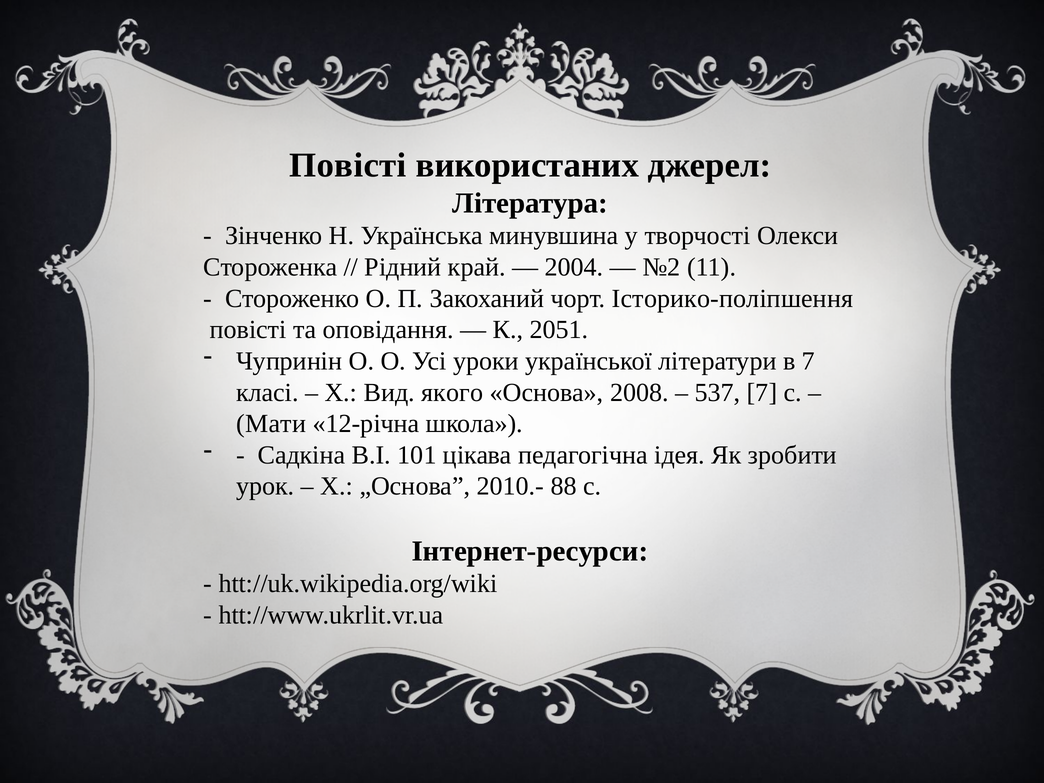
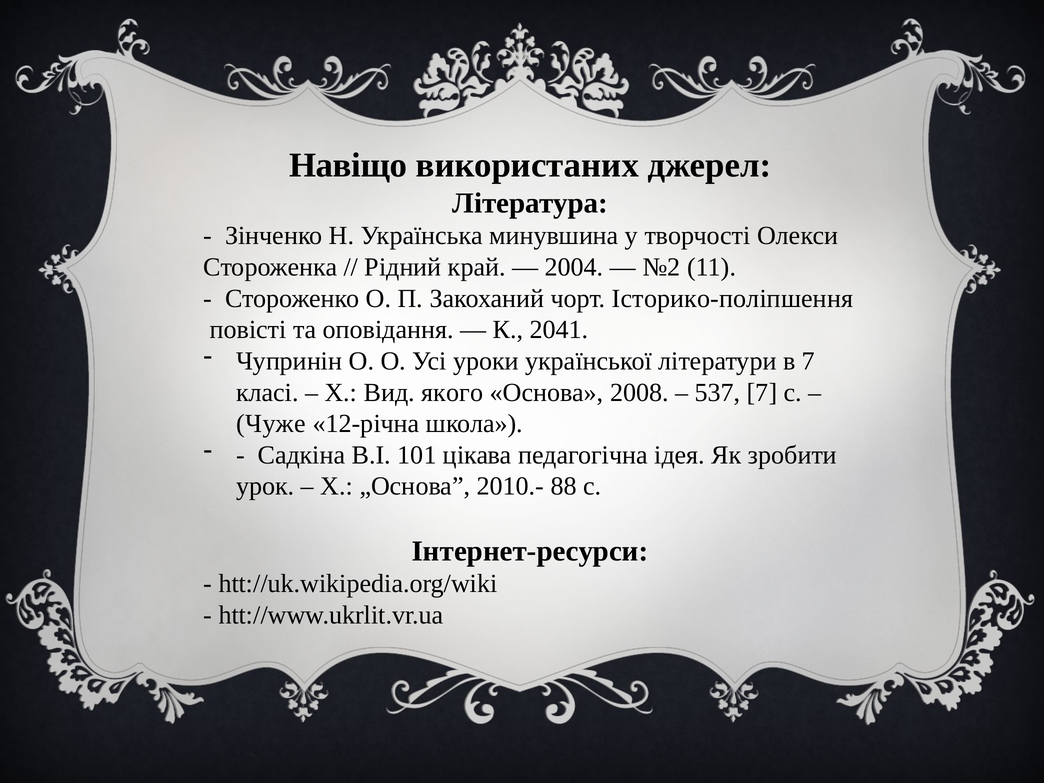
Повісті: Повісті -> Навіщо (348, 165)
2051: 2051 -> 2041 (559, 330)
Мати: Мати -> Чуже (271, 424)
